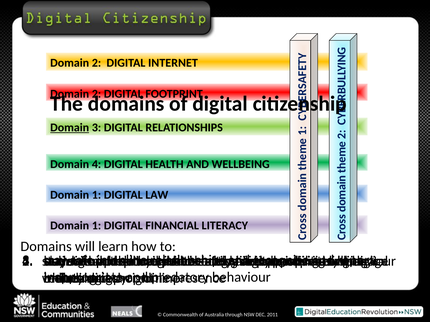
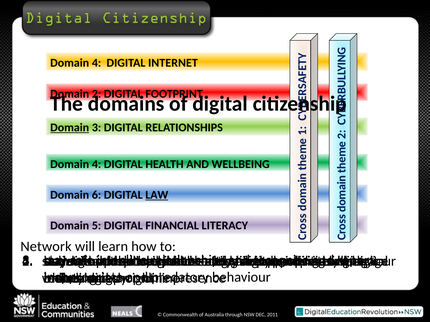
2: 2 -> 4 (97, 63)
1: 1 -> 6 (97, 195)
LAW underline: none -> present (157, 195)
1: 1 -> 5 (97, 226)
Domains: Domains -> Network (46, 247)
